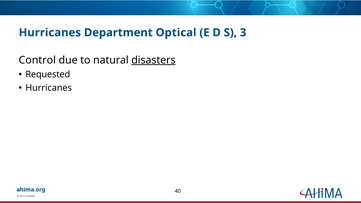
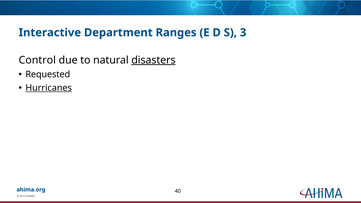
Hurricanes: Hurricanes -> Interactive (50, 33)
Optical: Optical -> Ranges (176, 33)
Hurricanes underline: none -> present (49, 88)
